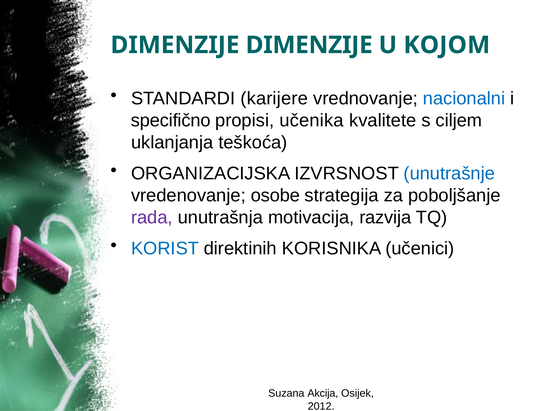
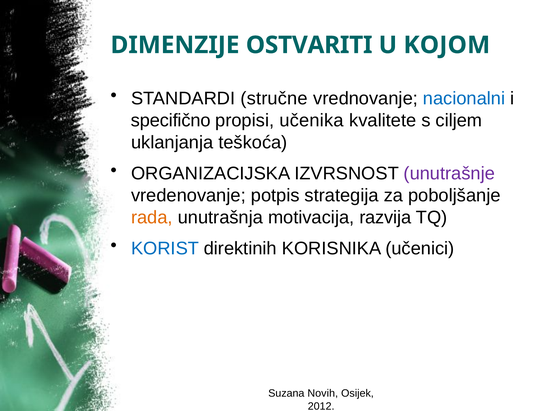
DIMENZIJE DIMENZIJE: DIMENZIJE -> OSTVARITI (309, 45)
karijere: karijere -> stručne (274, 99)
unutrašnje colour: blue -> purple (449, 173)
osobe: osobe -> potpis (275, 195)
rada colour: purple -> orange (152, 217)
Akcija: Akcija -> Novih (323, 393)
